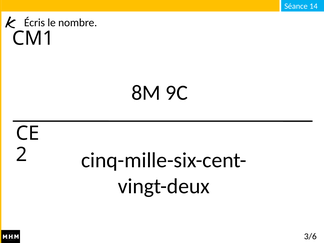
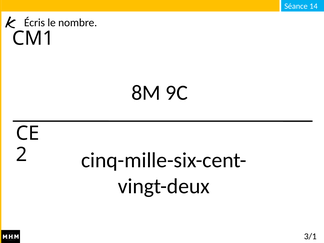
3/6: 3/6 -> 3/1 (310, 236)
